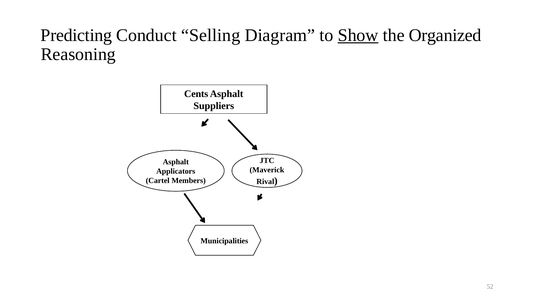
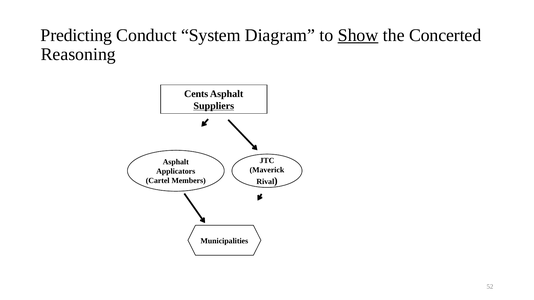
Selling: Selling -> System (211, 35)
Organized: Organized -> Concerted (445, 35)
Suppliers underline: none -> present (214, 106)
